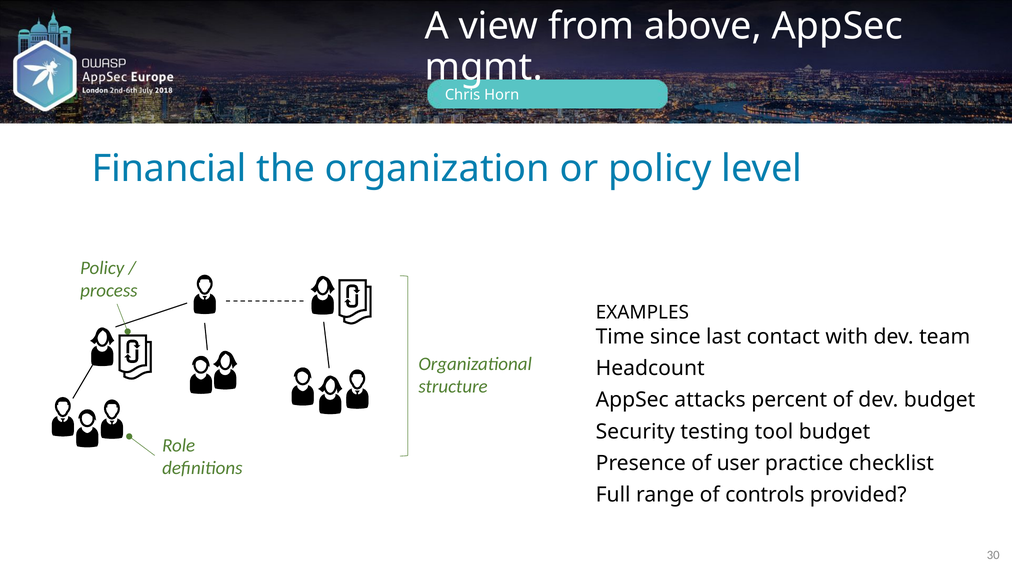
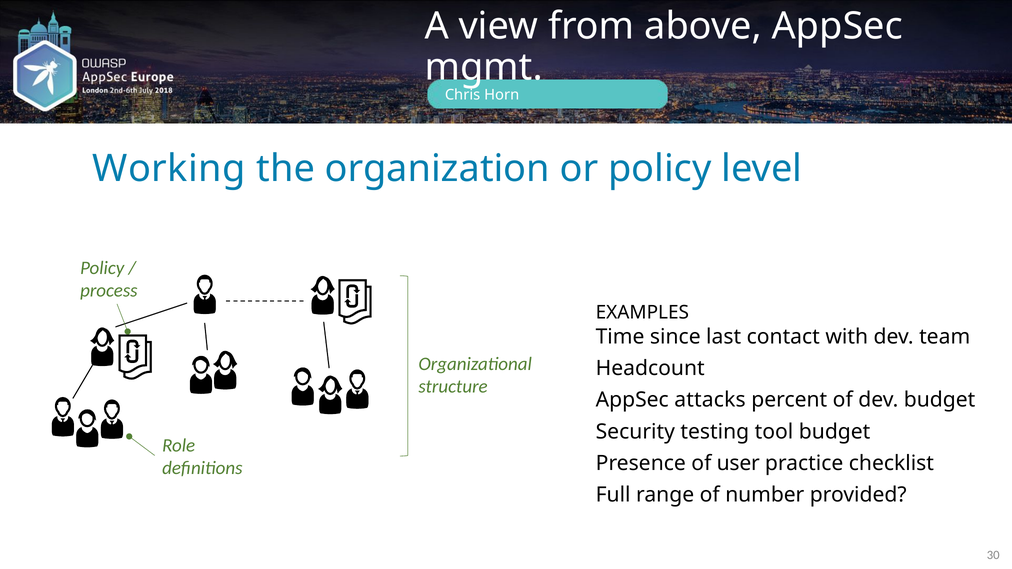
Financial: Financial -> Working (169, 169)
controls: controls -> number (765, 495)
